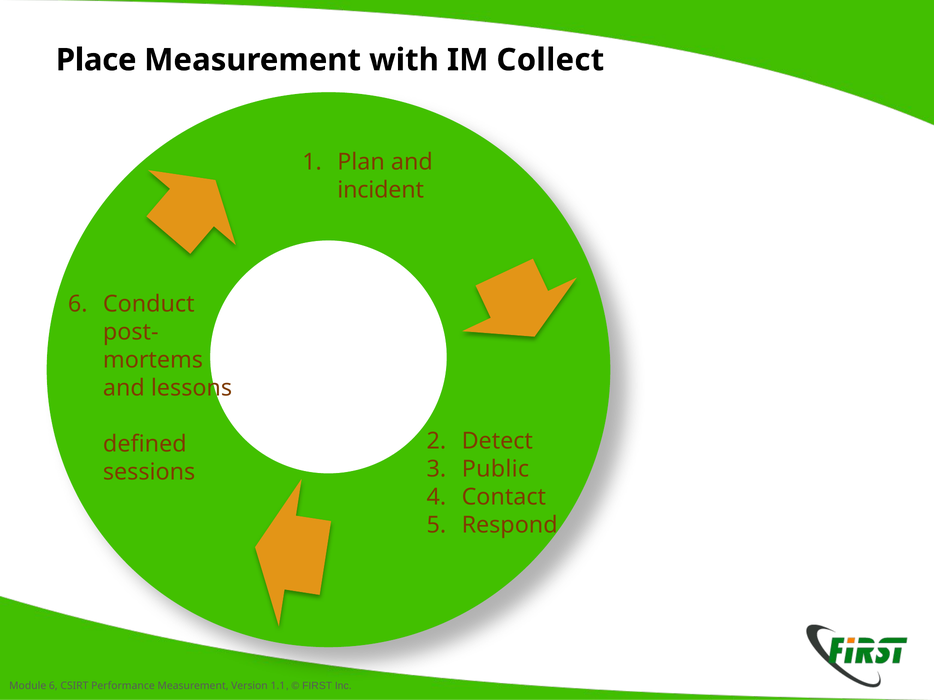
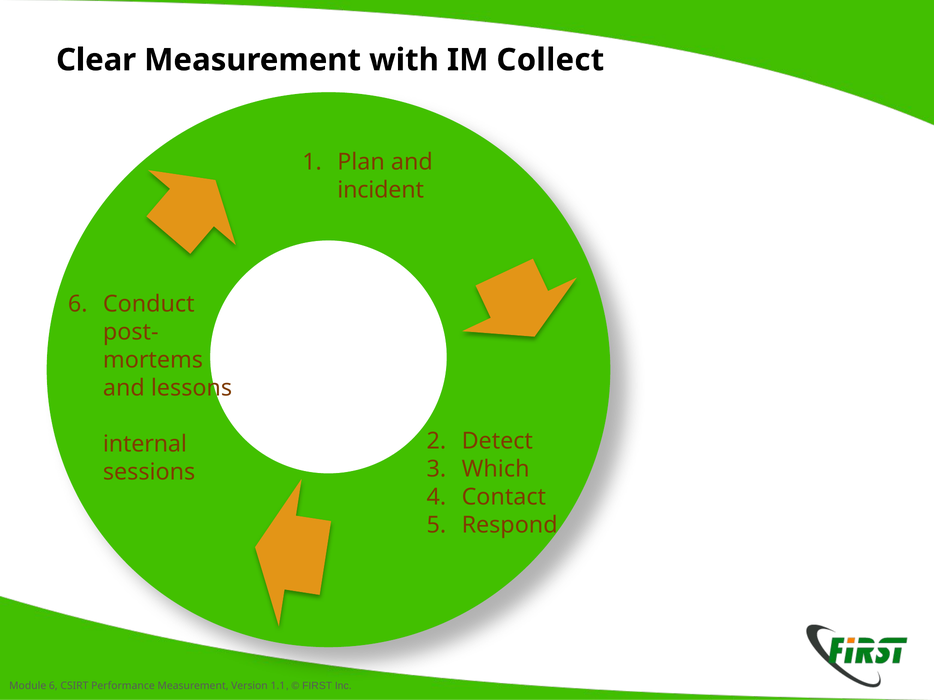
Place: Place -> Clear (96, 60)
defined: defined -> internal (145, 444)
Public: Public -> Which (496, 469)
